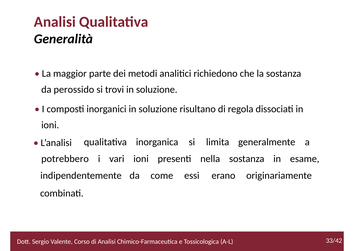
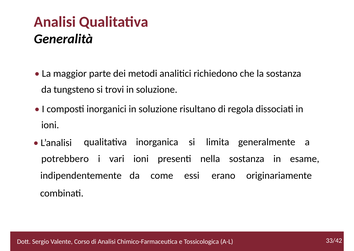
perossido: perossido -> tungsteno (74, 89)
